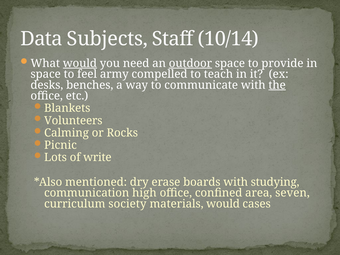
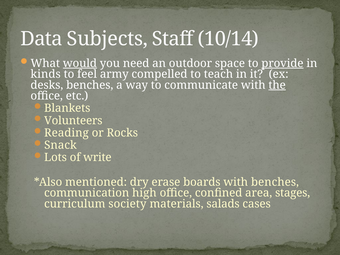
outdoor underline: present -> none (190, 63)
provide underline: none -> present (282, 63)
space: space -> kinds (46, 74)
Calming: Calming -> Reading (66, 133)
Picnic: Picnic -> Snack (60, 145)
with studying: studying -> benches (275, 182)
seven: seven -> stages (293, 193)
materials would: would -> salads (223, 204)
